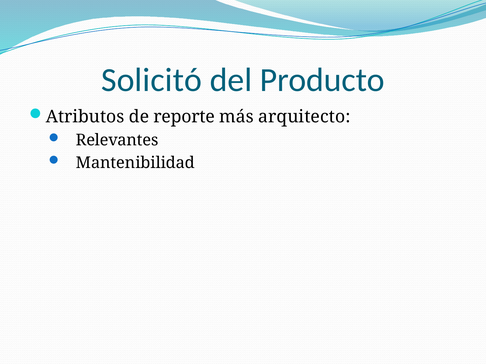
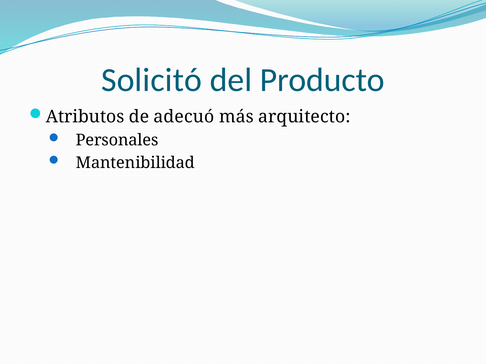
reporte: reporte -> adecuó (184, 117)
Relevantes: Relevantes -> Personales (117, 140)
